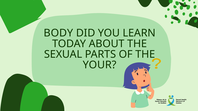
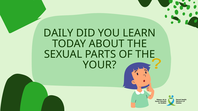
BODY: BODY -> DAILY (58, 33)
